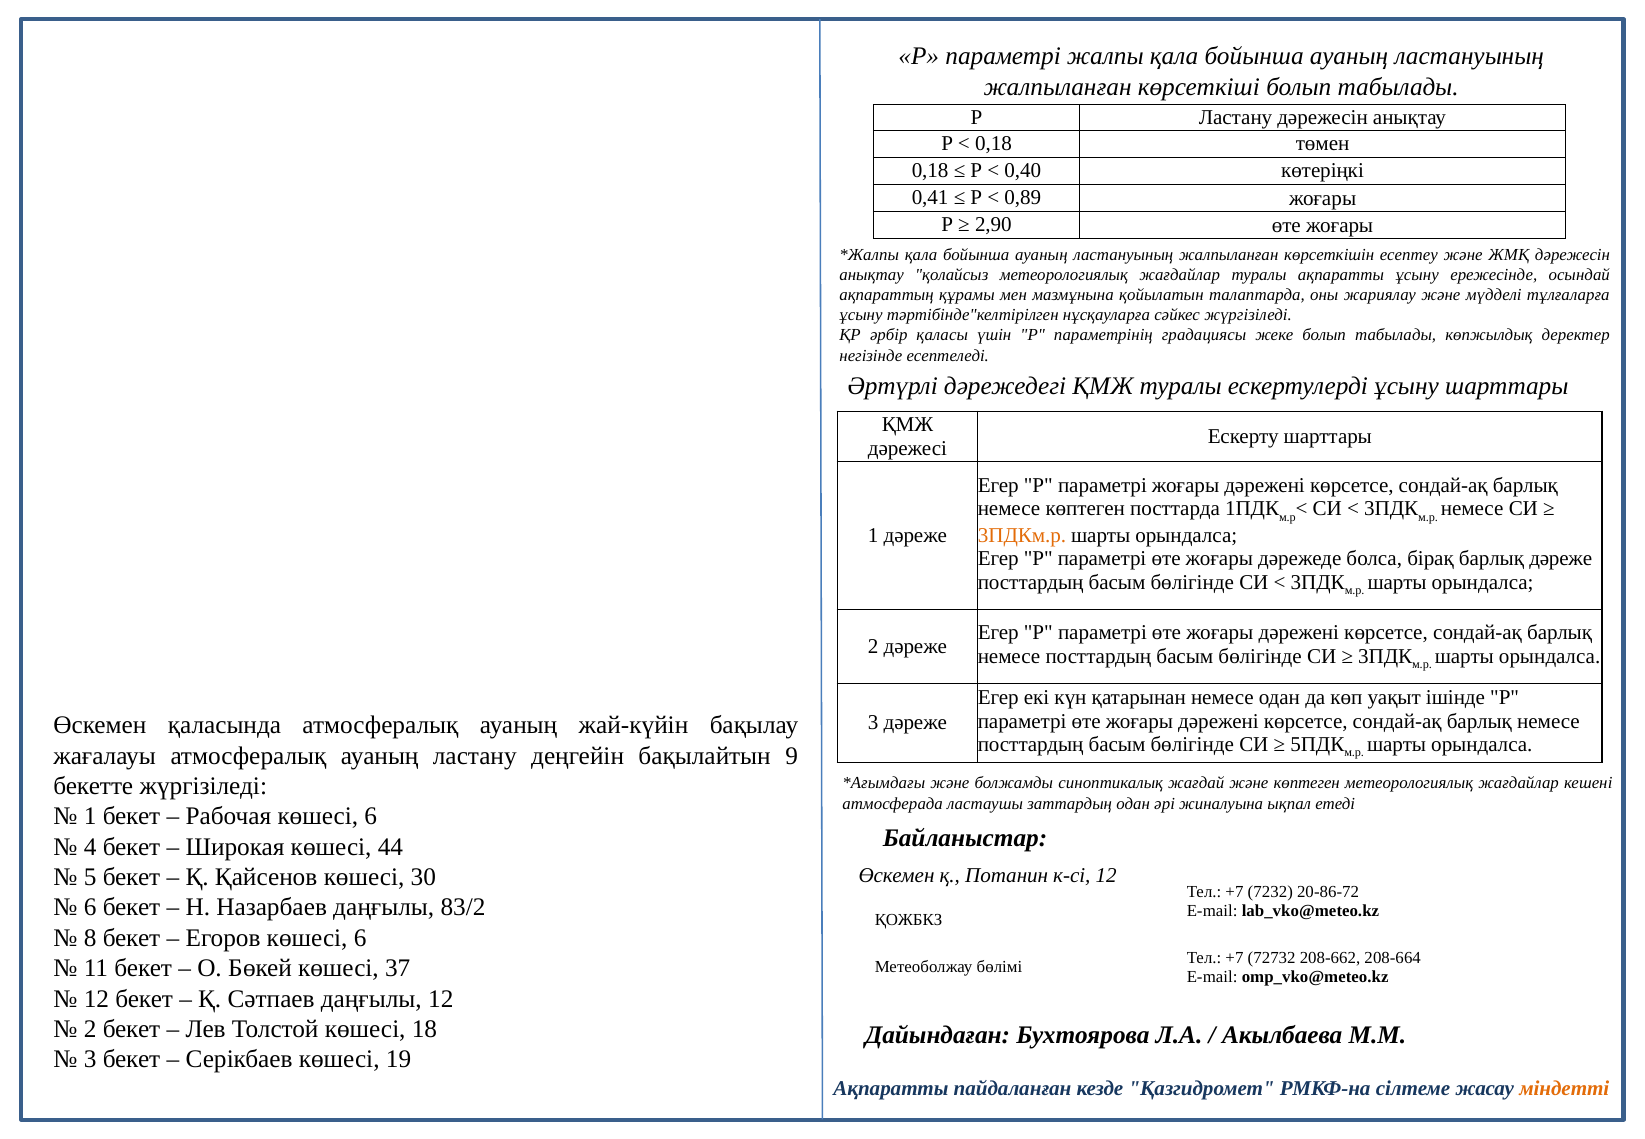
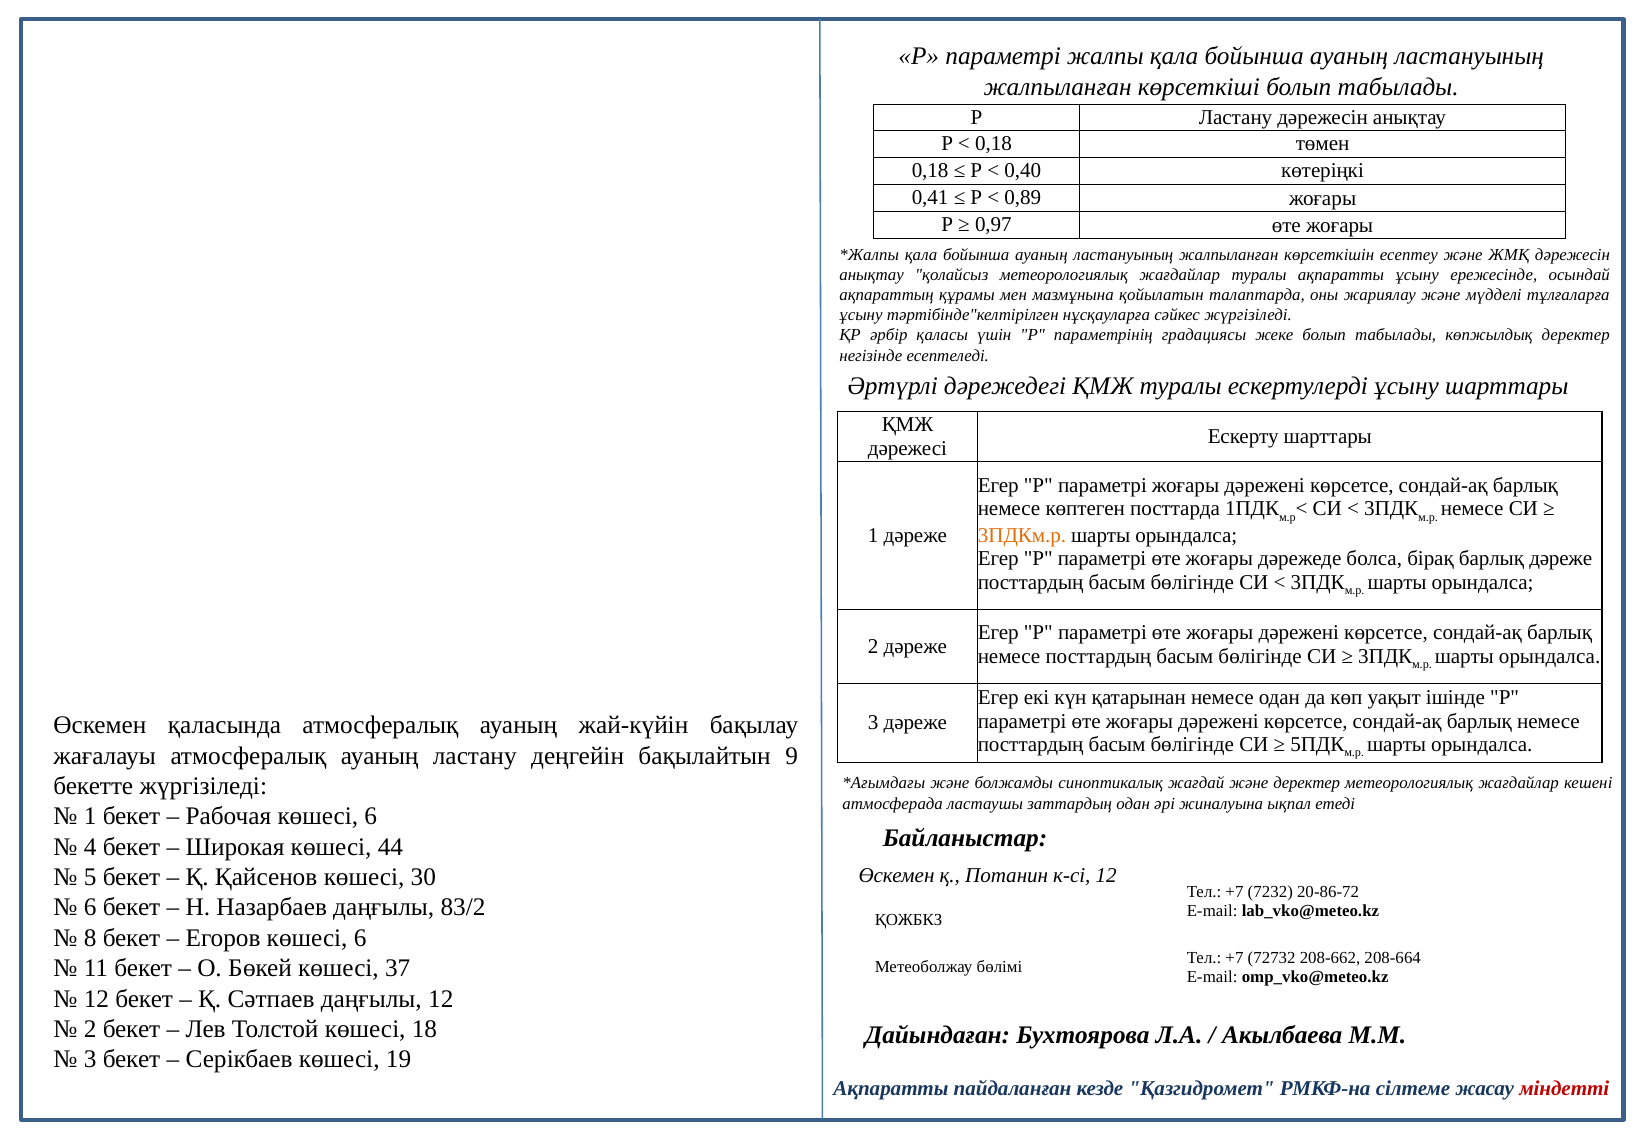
2,90: 2,90 -> 0,97 (993, 225)
және көптеген: көптеген -> деректер (1307, 783)
міндетті colour: orange -> red (1564, 1089)
